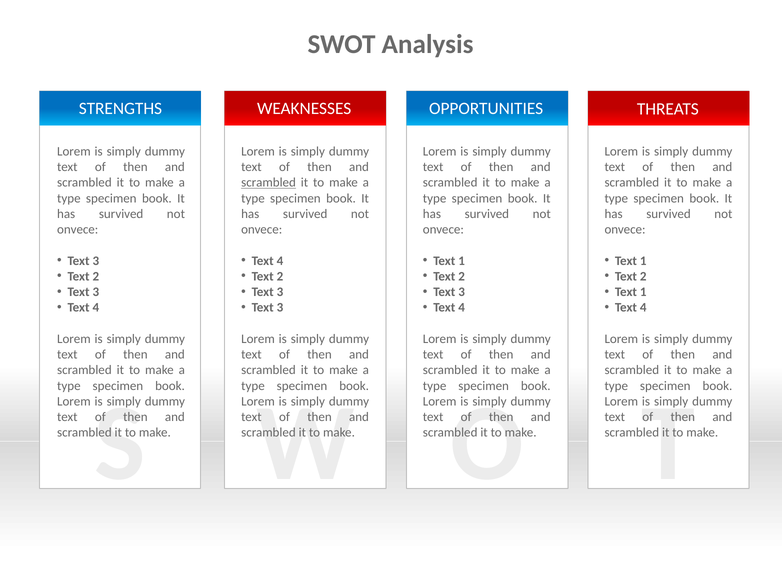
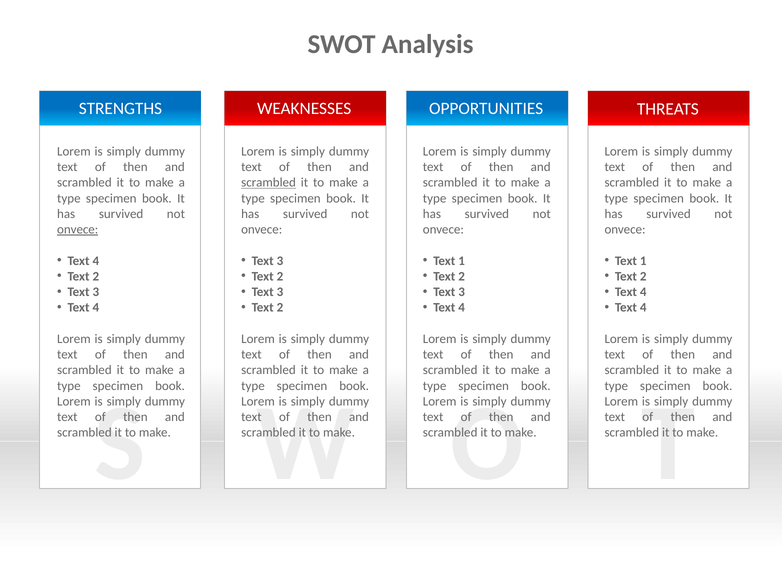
onvece underline: none -> present (78, 230)
3: 3 -> 4 (96, 261)
4: 4 -> 3 (280, 261)
1: 1 -> 4 (643, 292)
3: 3 -> 2 (280, 308)
